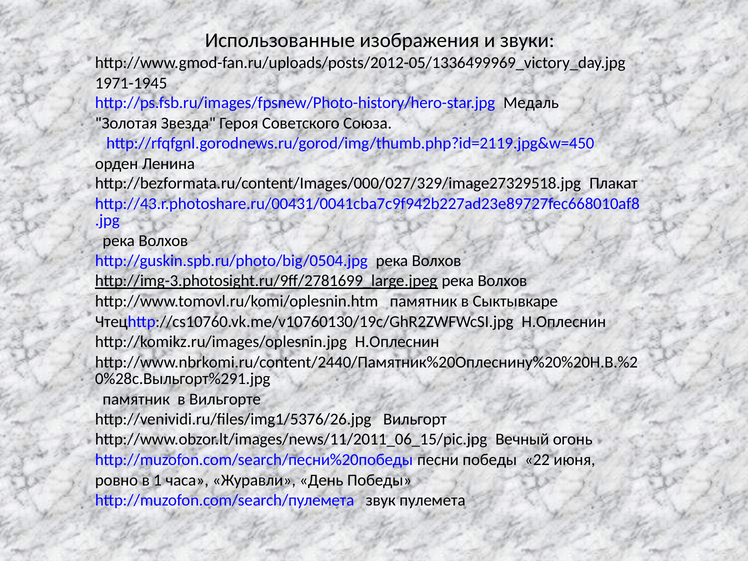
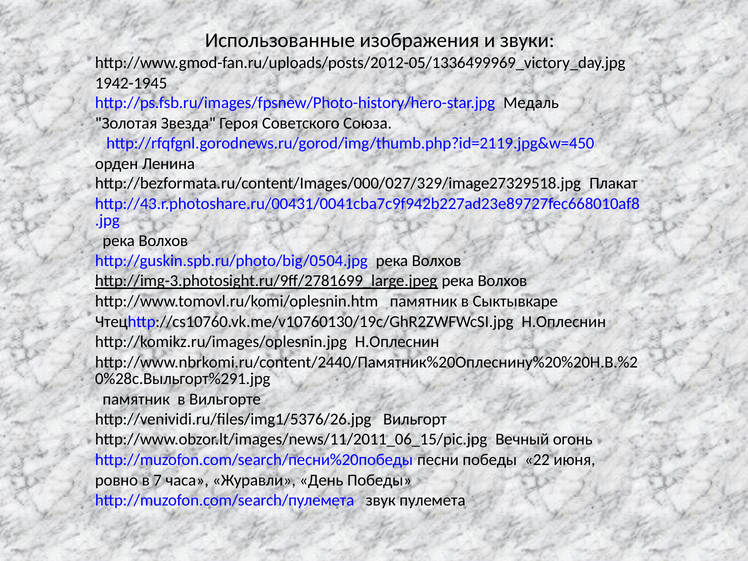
1971-1945: 1971-1945 -> 1942-1945 (131, 83)
1: 1 -> 7 (158, 480)
